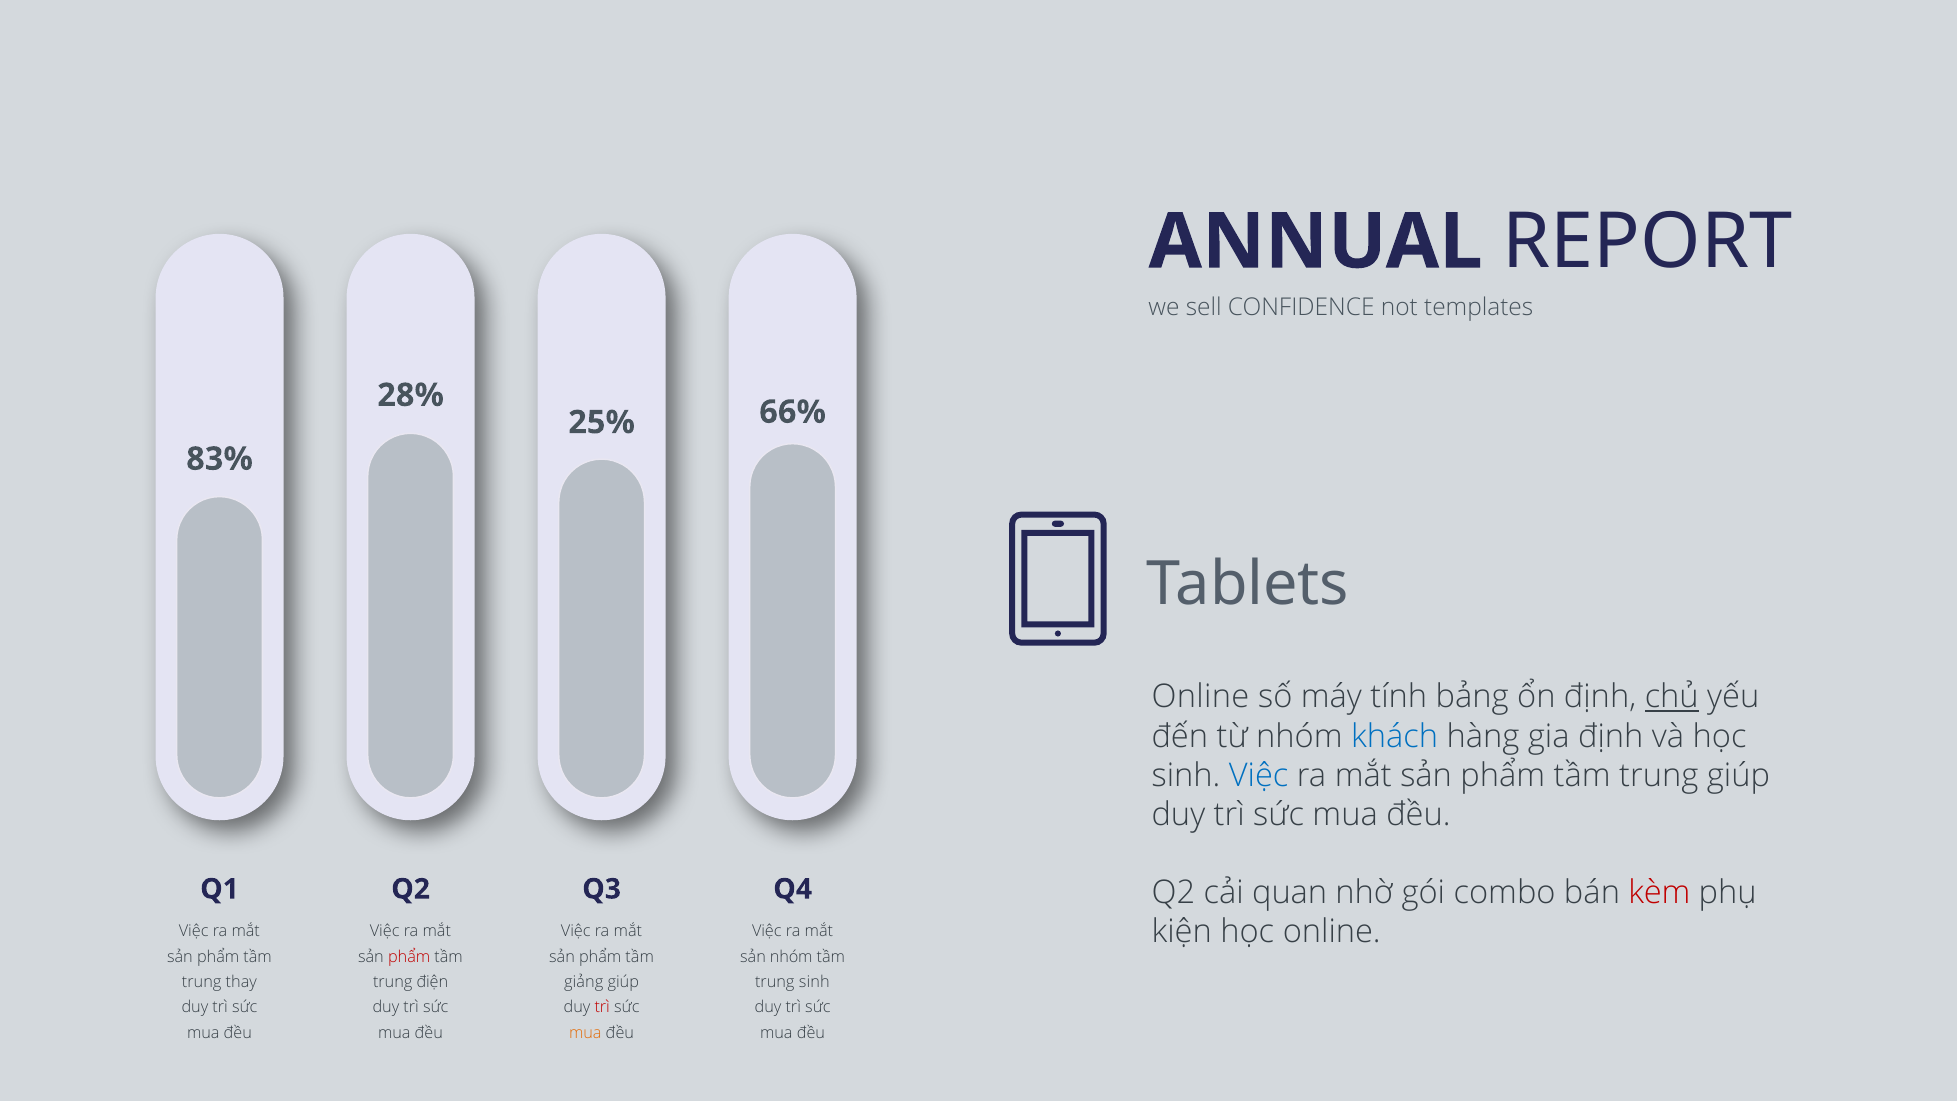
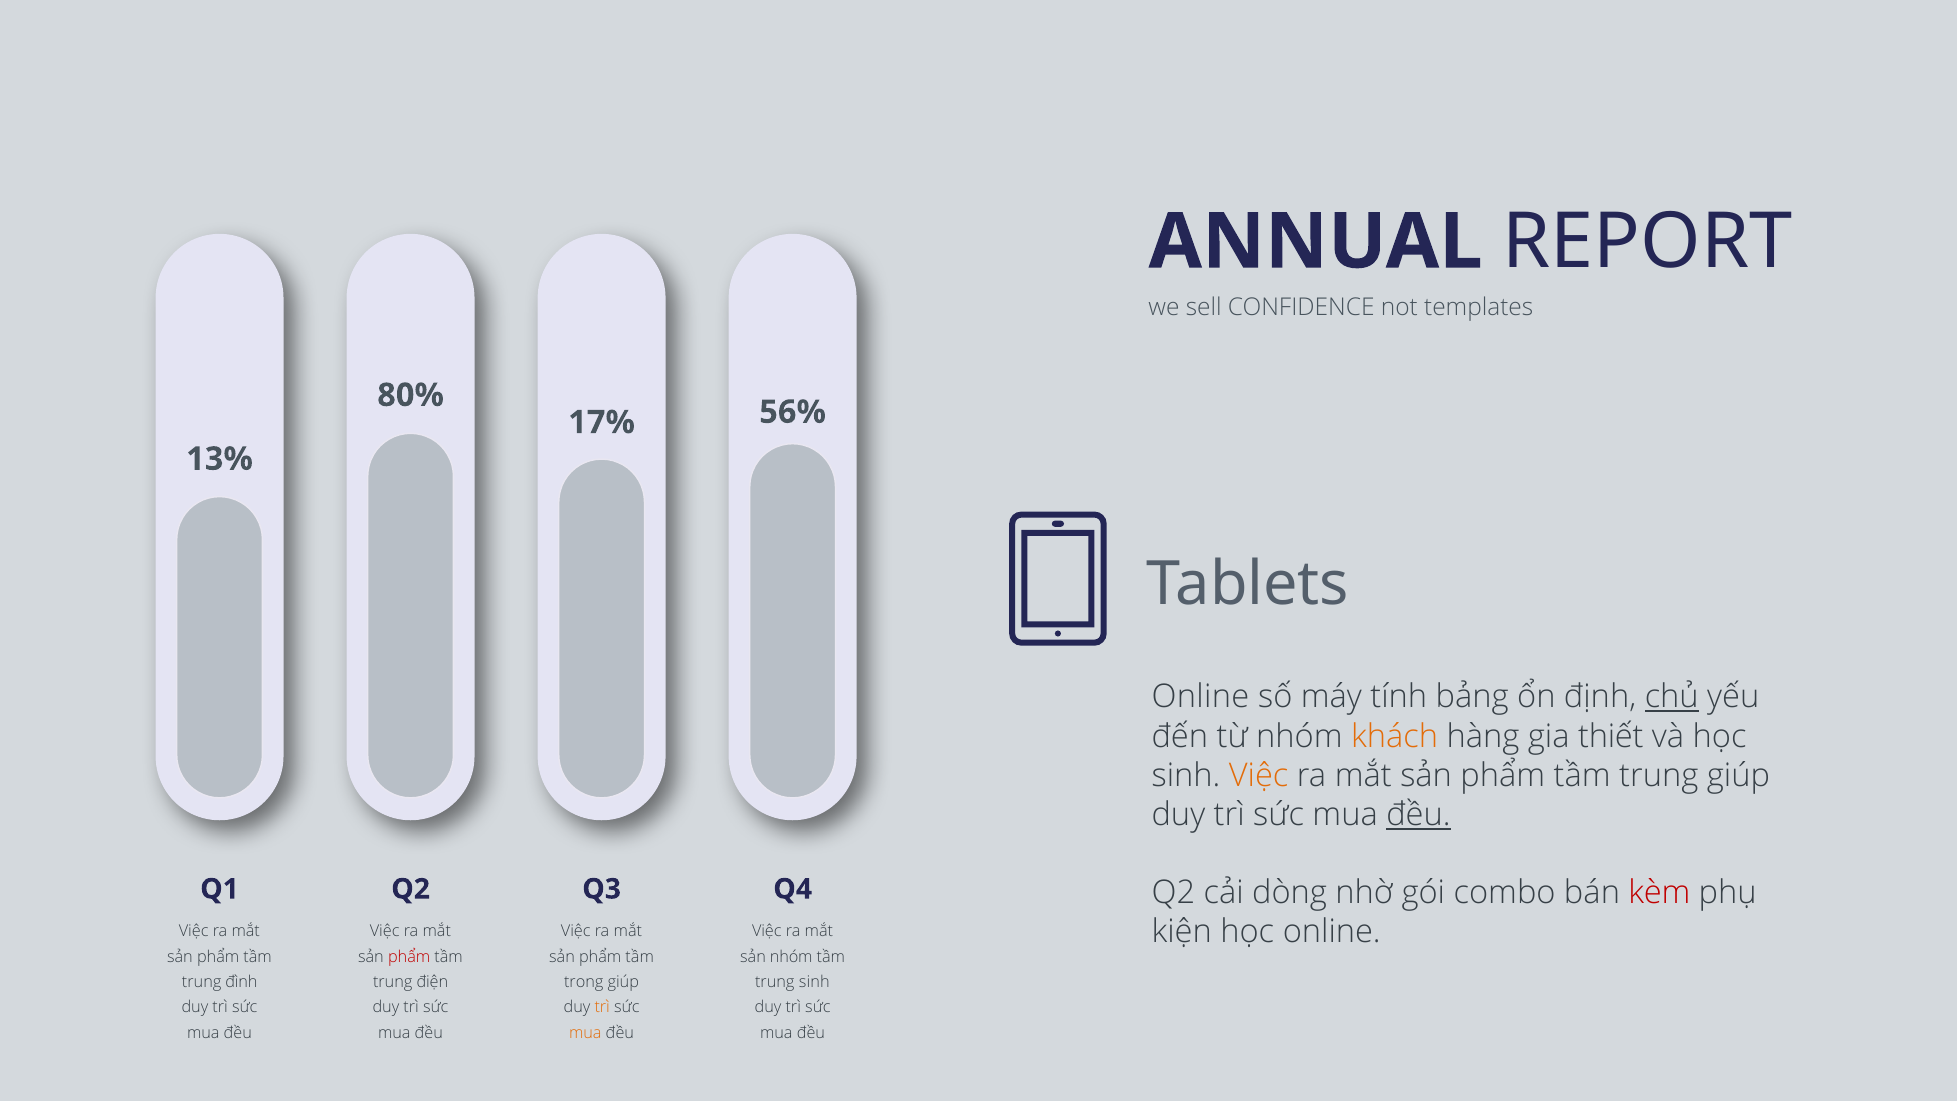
28%: 28% -> 80% (411, 395)
66%: 66% -> 56% (793, 412)
25%: 25% -> 17% (602, 422)
83%: 83% -> 13% (220, 459)
khách colour: blue -> orange (1395, 736)
gia định: định -> thiết (1611, 736)
Việc colour: blue -> orange (1259, 775)
đều underline: none -> present (1418, 814)
quan: quan -> dòng (1290, 893)
thay: thay -> đình (241, 982)
giảng: giảng -> trong (584, 982)
trì colour: red -> orange (602, 1007)
